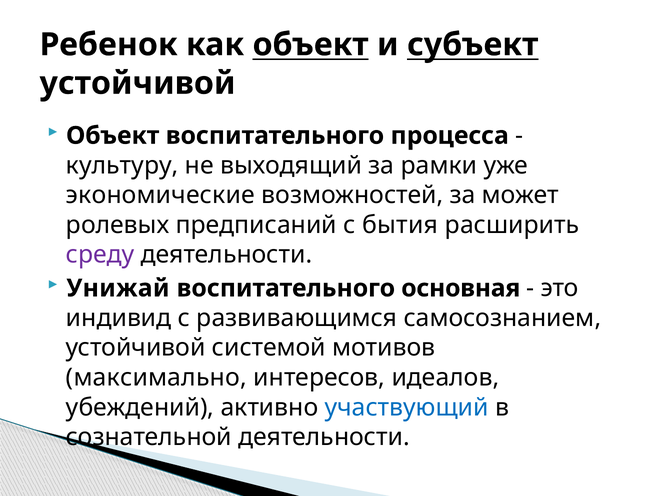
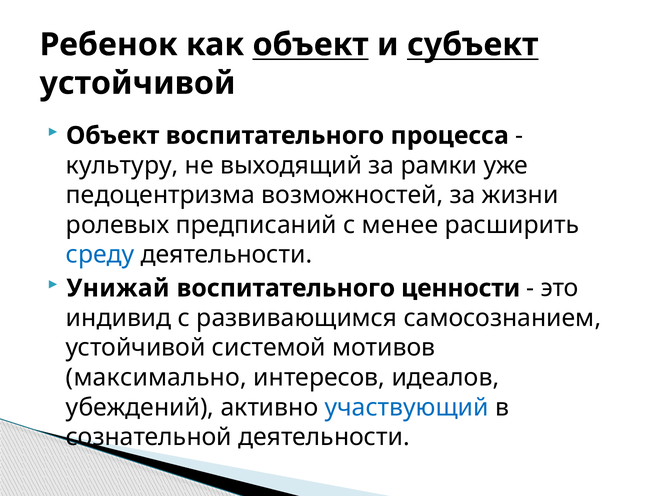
экономические: экономические -> педоцентризма (160, 195)
может: может -> жизни (520, 195)
бытия: бытия -> менее (400, 225)
среду colour: purple -> blue (100, 255)
основная: основная -> ценности (461, 288)
